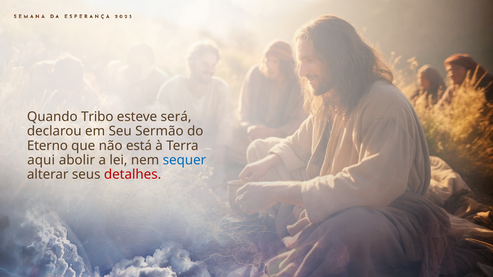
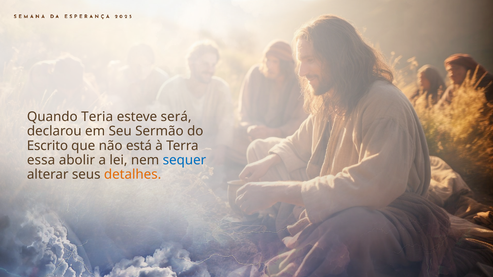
Tribo: Tribo -> Teria (97, 117)
Eterno: Eterno -> Escrito (47, 146)
aqui: aqui -> essa (41, 160)
detalhes colour: red -> orange (133, 175)
